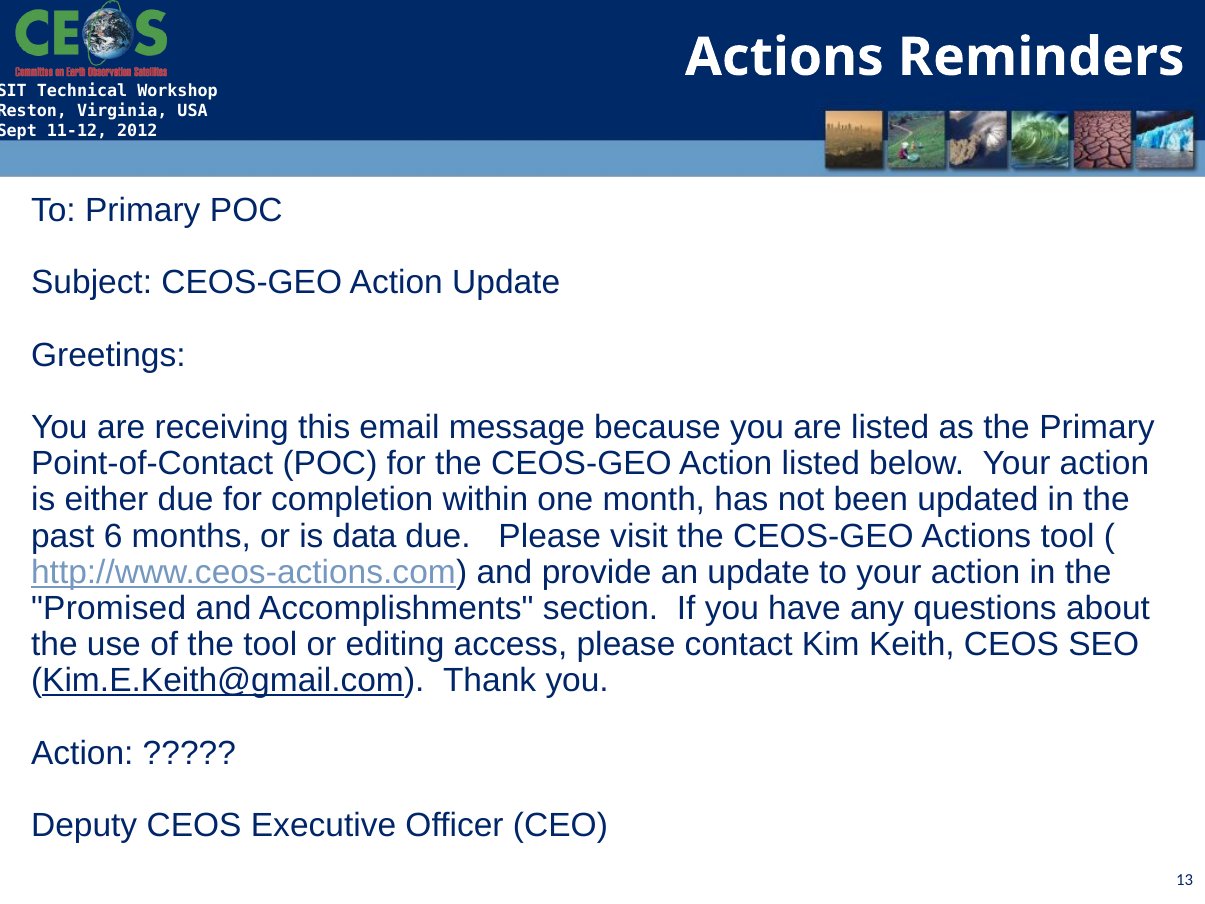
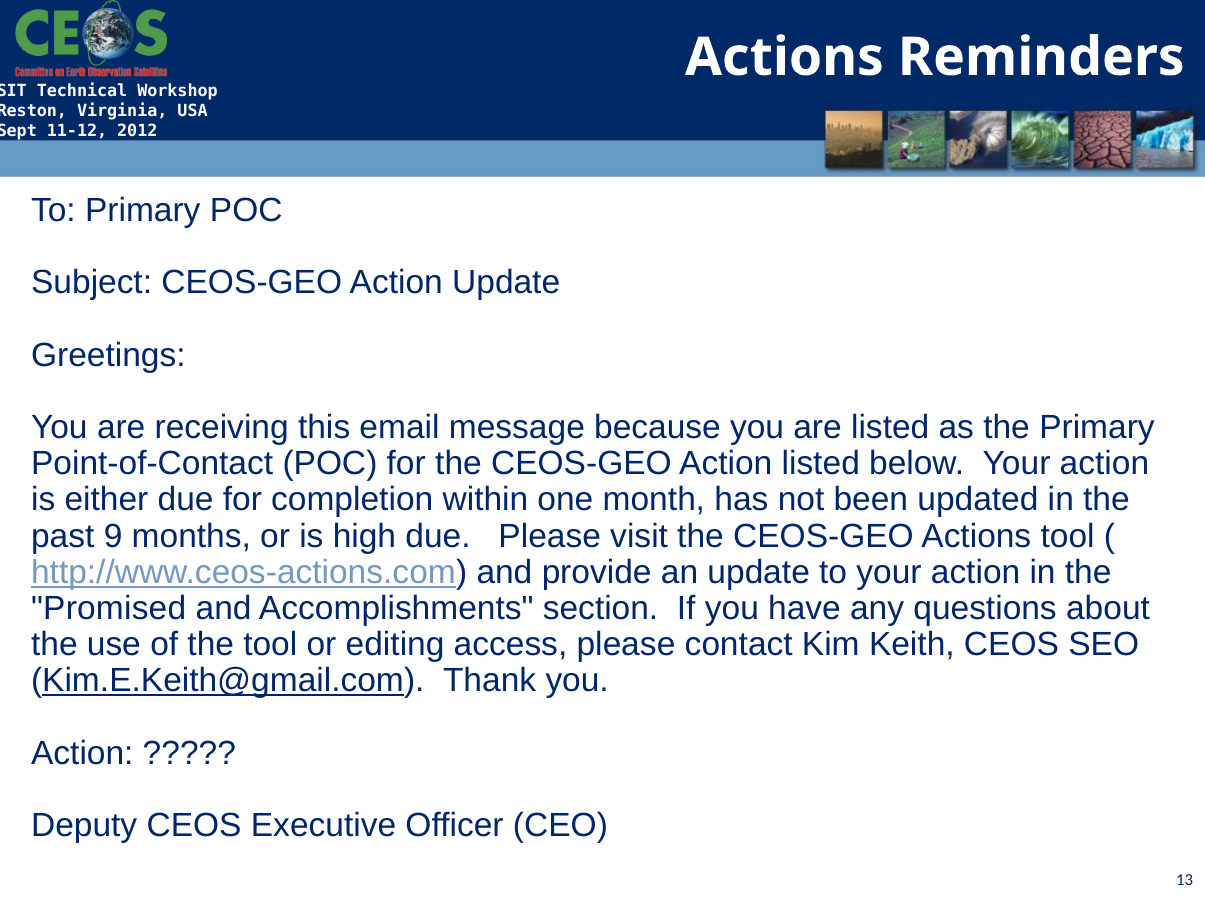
6: 6 -> 9 (113, 536)
data: data -> high (364, 536)
